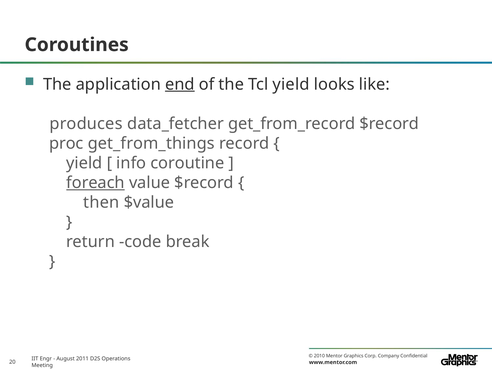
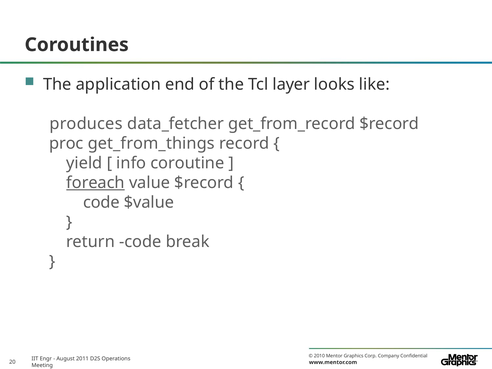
end underline: present -> none (180, 84)
Tcl yield: yield -> layer (291, 84)
then: then -> code (101, 202)
